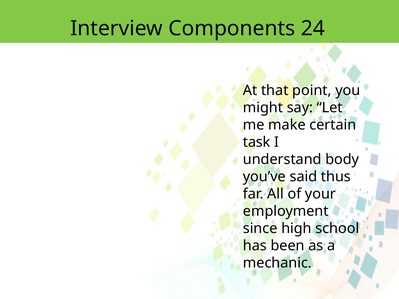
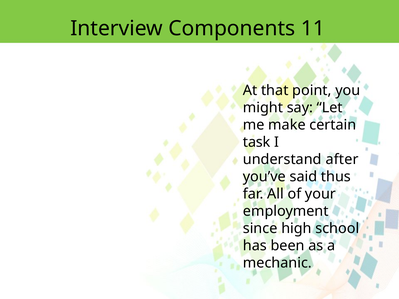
24: 24 -> 11 (313, 28)
body: body -> after (342, 159)
